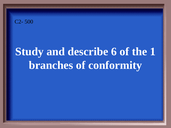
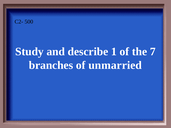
6: 6 -> 1 (114, 52)
1: 1 -> 7 (153, 52)
conformity: conformity -> unmarried (115, 65)
